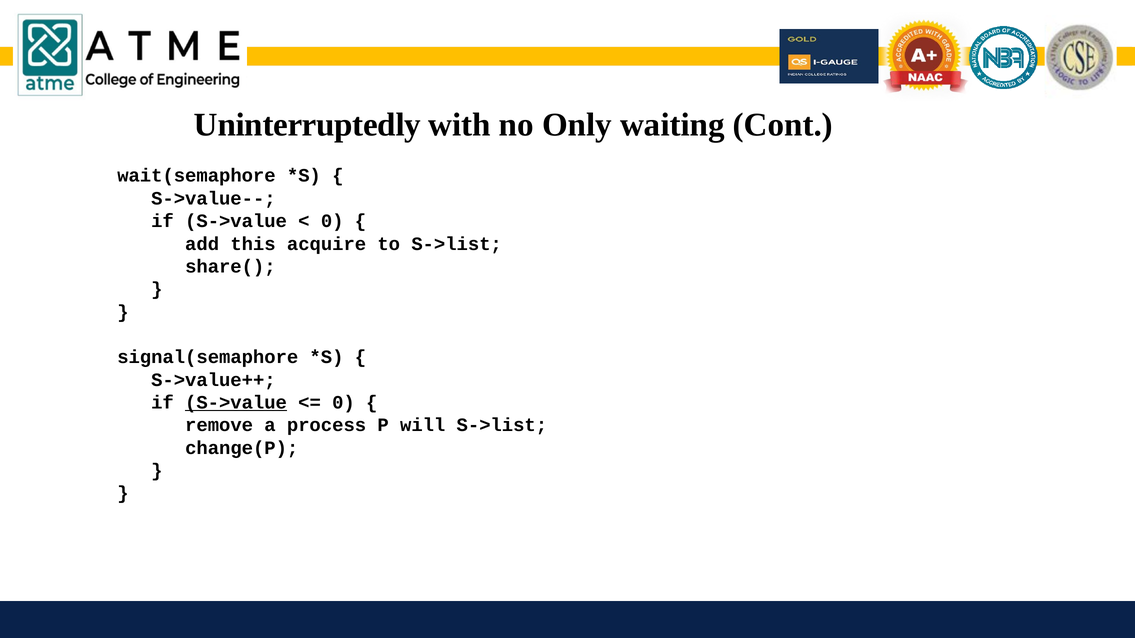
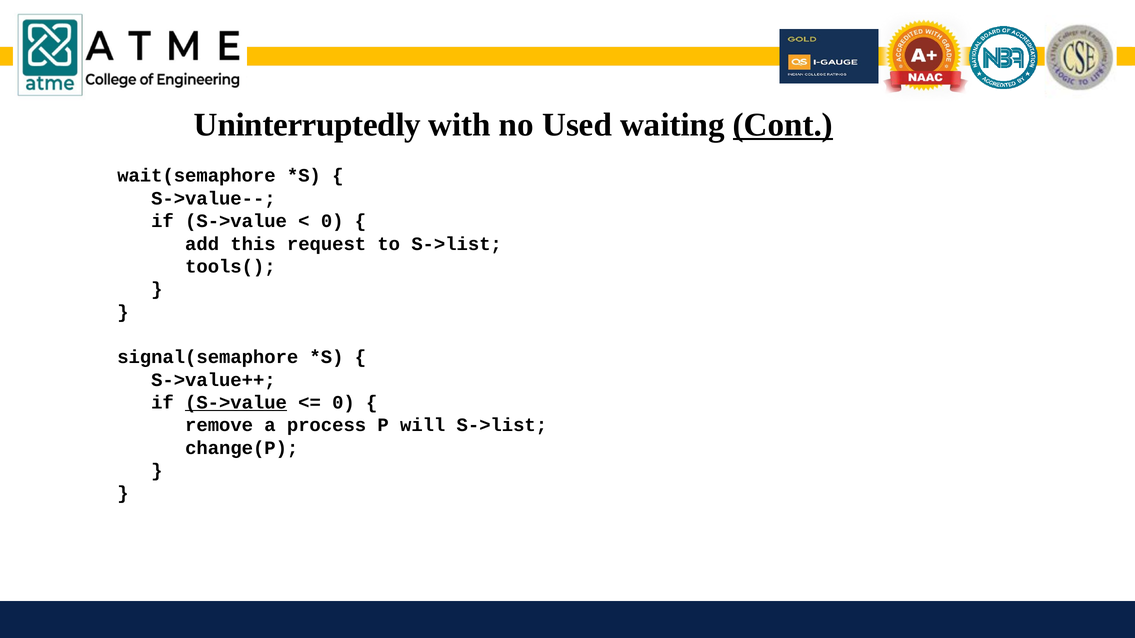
Only: Only -> Used (577, 125)
Cont underline: none -> present (783, 125)
acquire: acquire -> request (327, 244)
share(: share( -> tools( (230, 267)
